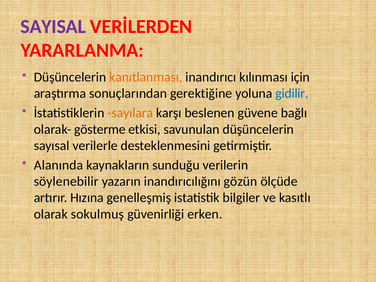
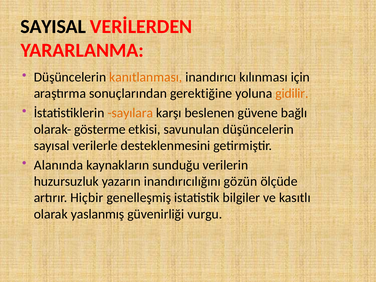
SAYISAL colour: purple -> black (53, 26)
gidilir colour: blue -> orange (292, 93)
söylenebilir: söylenebilir -> huzursuzluk (66, 181)
Hızına: Hızına -> Hiçbir (87, 198)
sokulmuş: sokulmuş -> yaslanmış (98, 214)
erken: erken -> vurgu (205, 214)
